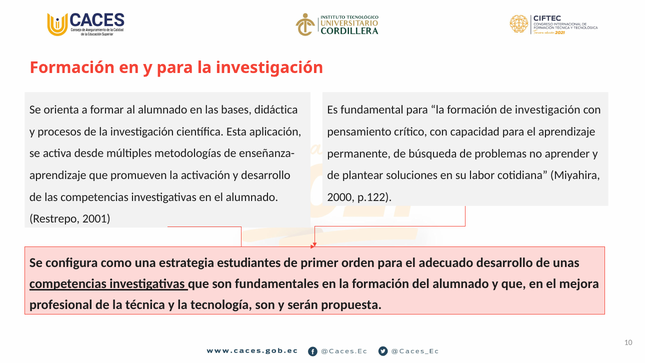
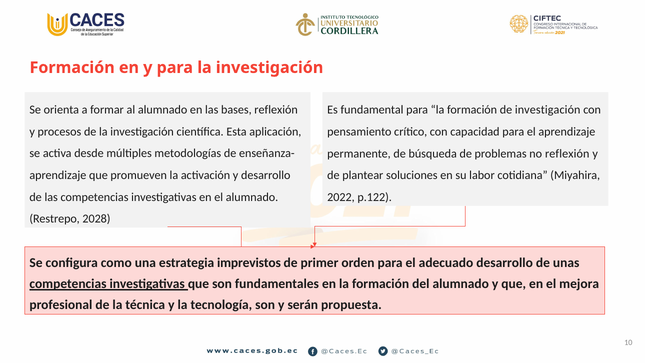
bases didáctica: didáctica -> reflexión (276, 110)
no aprender: aprender -> reflexión (567, 153)
2000: 2000 -> 2022 (341, 197)
2001: 2001 -> 2028 (96, 219)
estudiantes: estudiantes -> imprevistos (249, 263)
